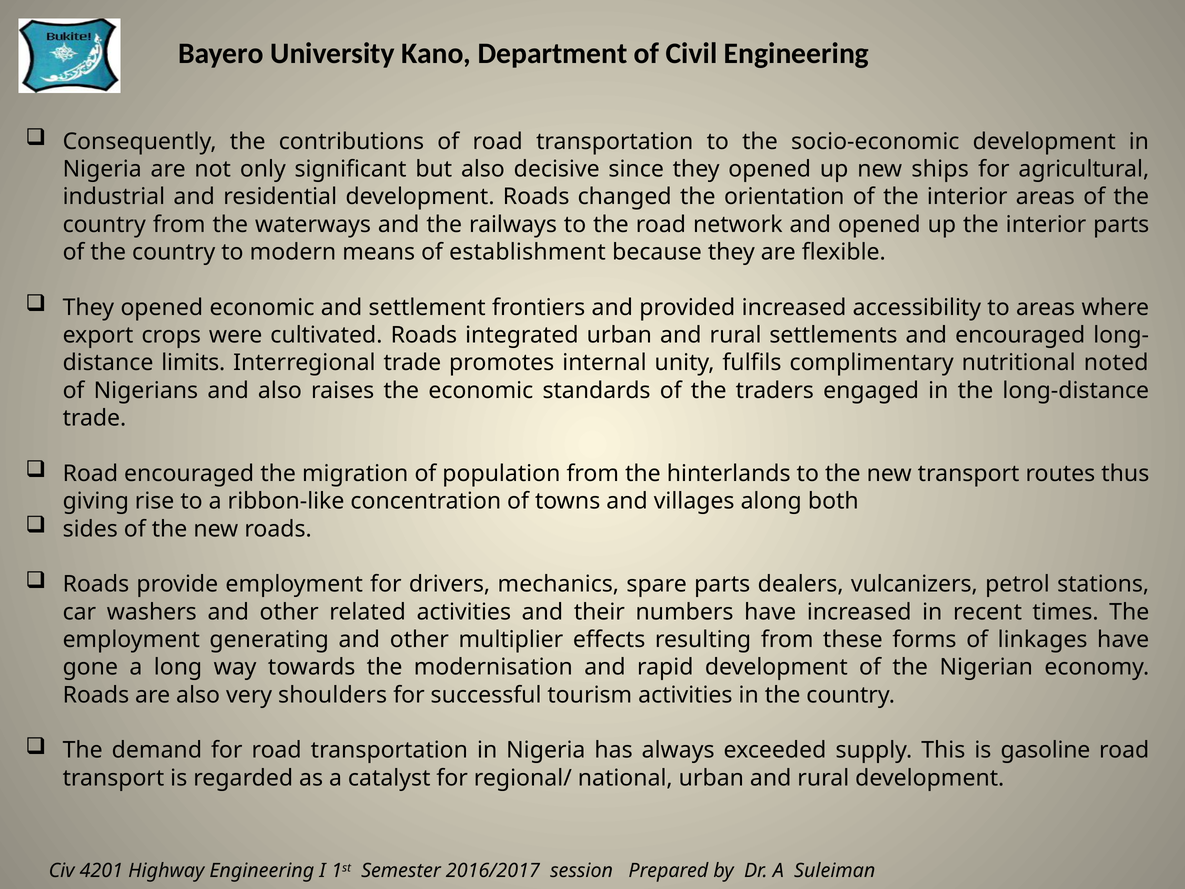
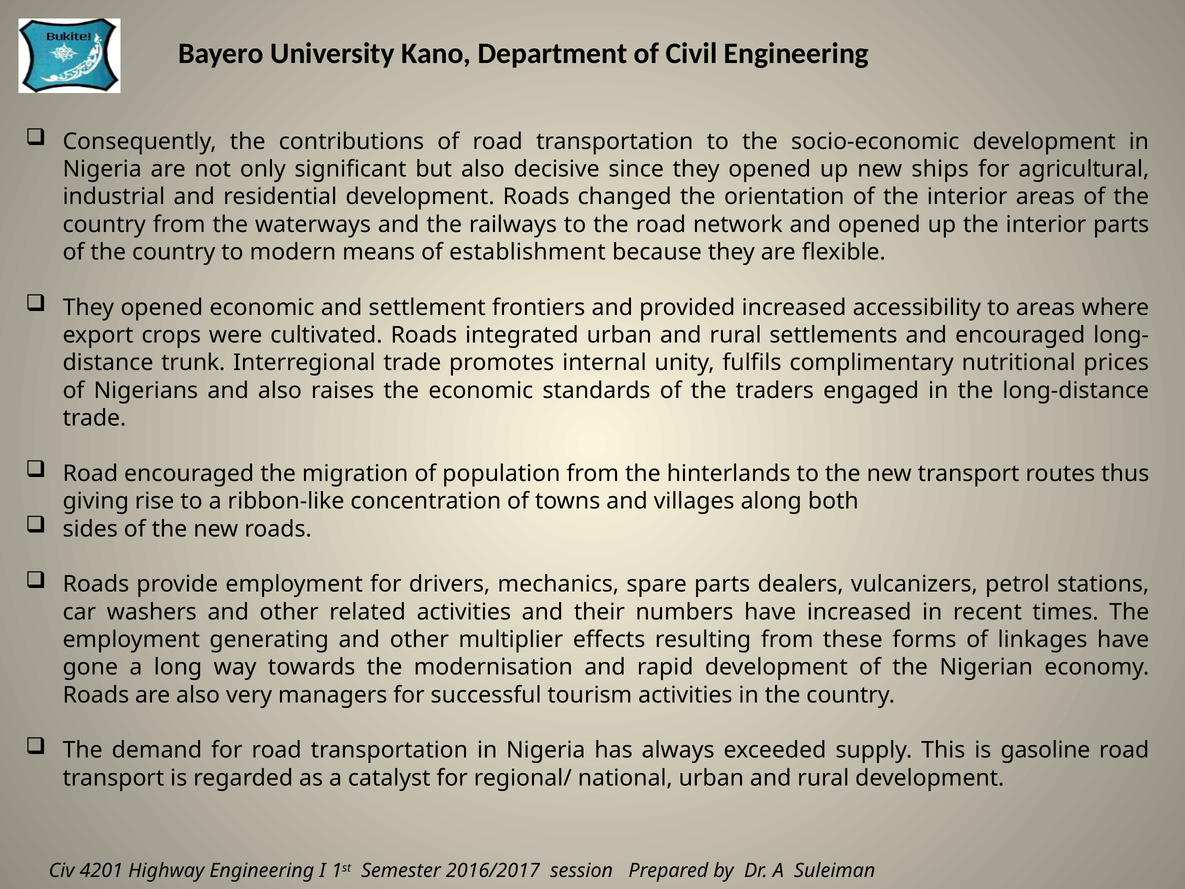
limits: limits -> trunk (193, 363)
noted: noted -> prices (1116, 363)
shoulders: shoulders -> managers (333, 695)
